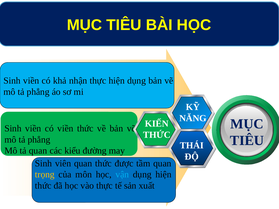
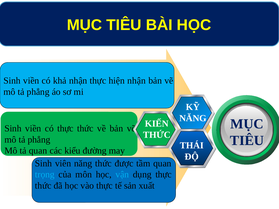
hiện dụng: dụng -> nhận (137, 81)
có viền: viền -> thực (65, 129)
viên quan: quan -> năng (83, 164)
trọng colour: yellow -> light blue (45, 175)
dụng hiện: hiện -> thực (164, 175)
